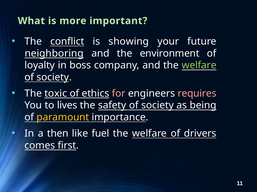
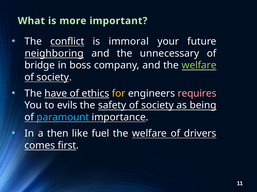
showing: showing -> immoral (129, 42)
environment: environment -> unnecessary (170, 54)
loyalty: loyalty -> bridge (40, 66)
toxic: toxic -> have (56, 94)
for colour: pink -> yellow (119, 94)
lives: lives -> evils (67, 106)
paramount colour: yellow -> light blue (63, 118)
